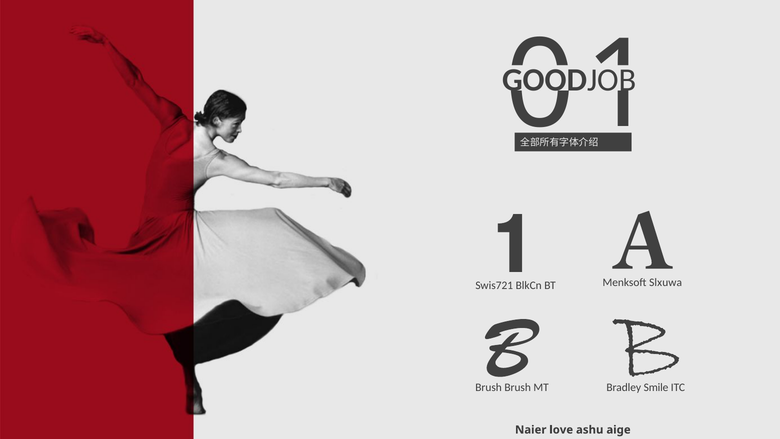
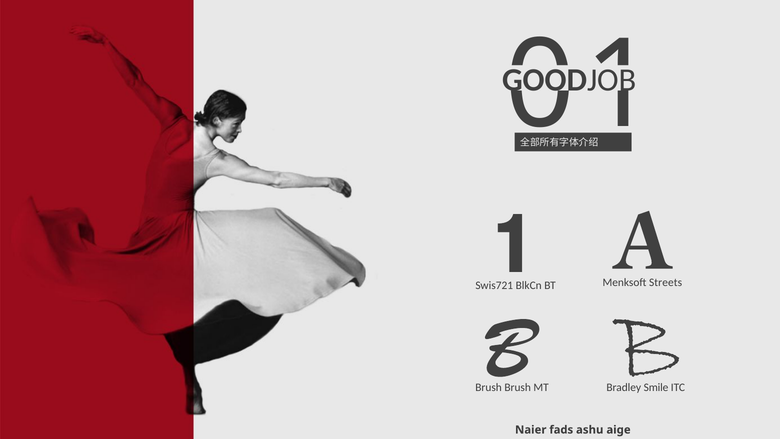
Slxuwa: Slxuwa -> Streets (666, 282)
love: love -> fads (561, 430)
